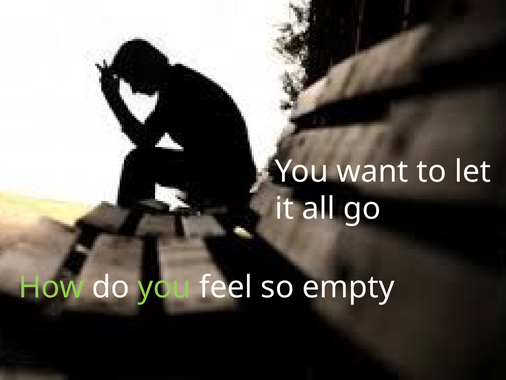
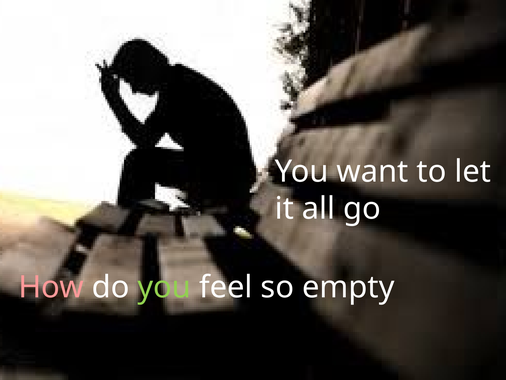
How colour: light green -> pink (51, 287)
